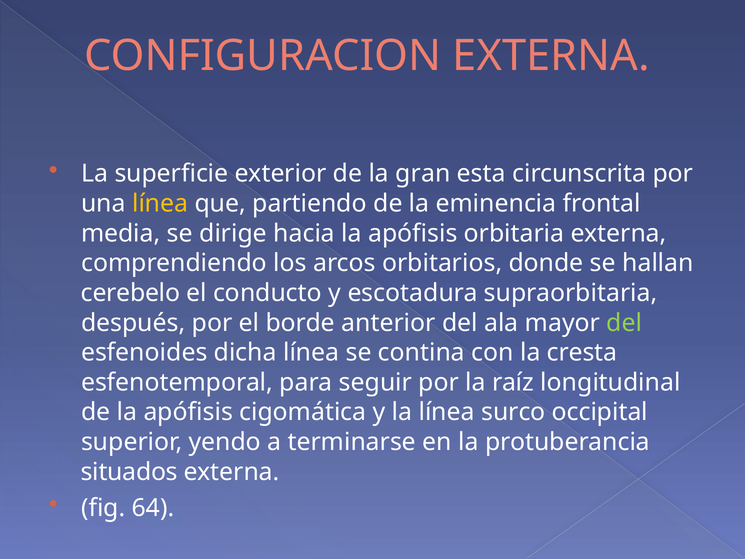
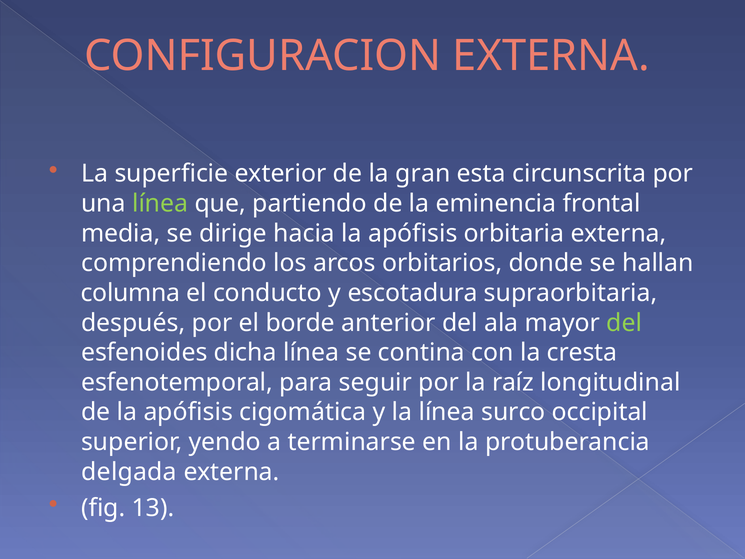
línea colour: yellow -> light green (160, 204)
cerebelo: cerebelo -> columna (131, 293)
situados: situados -> delgada (129, 472)
64: 64 -> 13 (153, 508)
